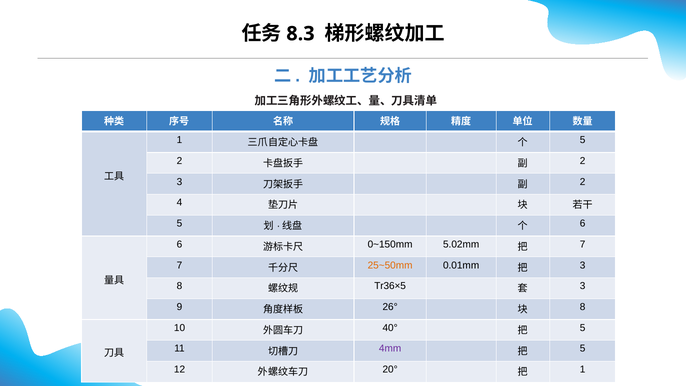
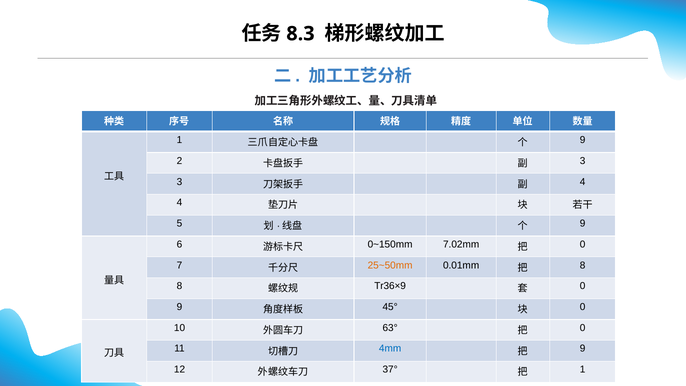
5: 5 -> 9 (583, 140)
2: 2 -> 3 (583, 161)
2: 2 -> 4 (583, 182)
6: 6 -> 9 (583, 223)
5.02mm: 5.02mm -> 7.02mm (461, 244)
7: 7 -> 0 (583, 244)
3: 3 -> 8 (583, 265)
Tr36×5: Tr36×5 -> Tr36×9 (390, 286)
3: 3 -> 0 (583, 286)
26°: 26° -> 45° (390, 307)
8: 8 -> 0 (583, 307)
40°: 40° -> 63° (390, 328)
5: 5 -> 0 (583, 328)
4mm colour: purple -> blue (390, 349)
5: 5 -> 9 (583, 349)
20°: 20° -> 37° (390, 369)
